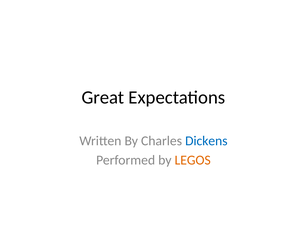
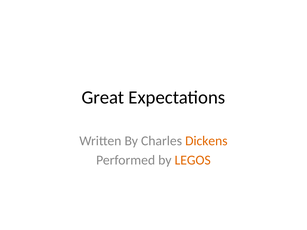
Dickens colour: blue -> orange (206, 141)
